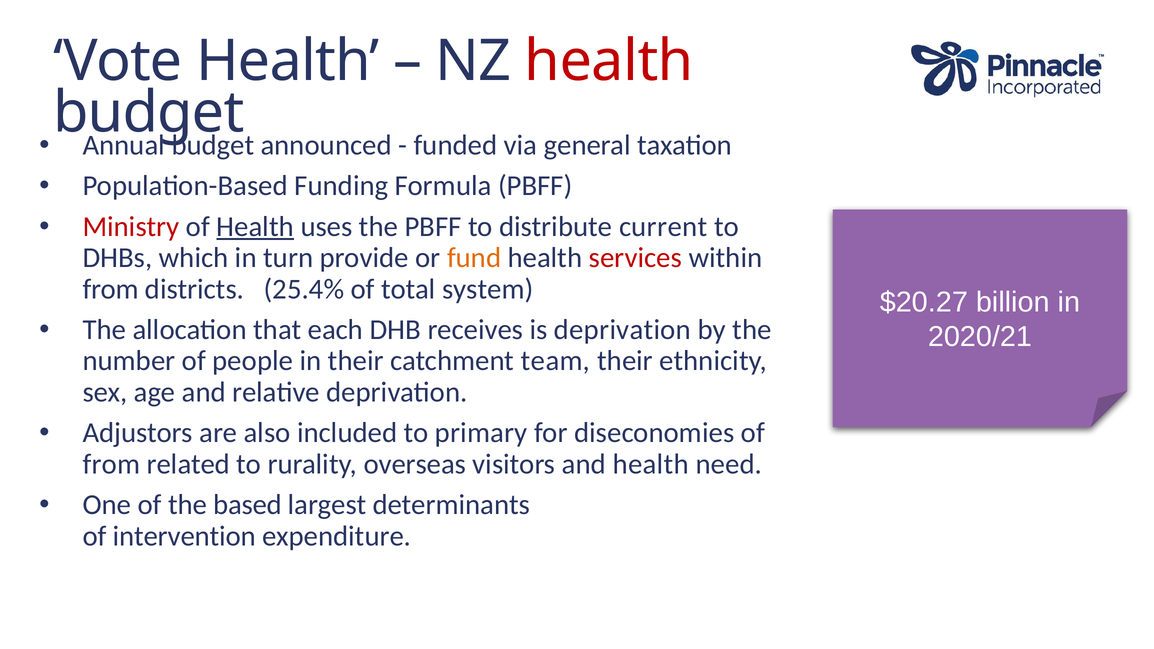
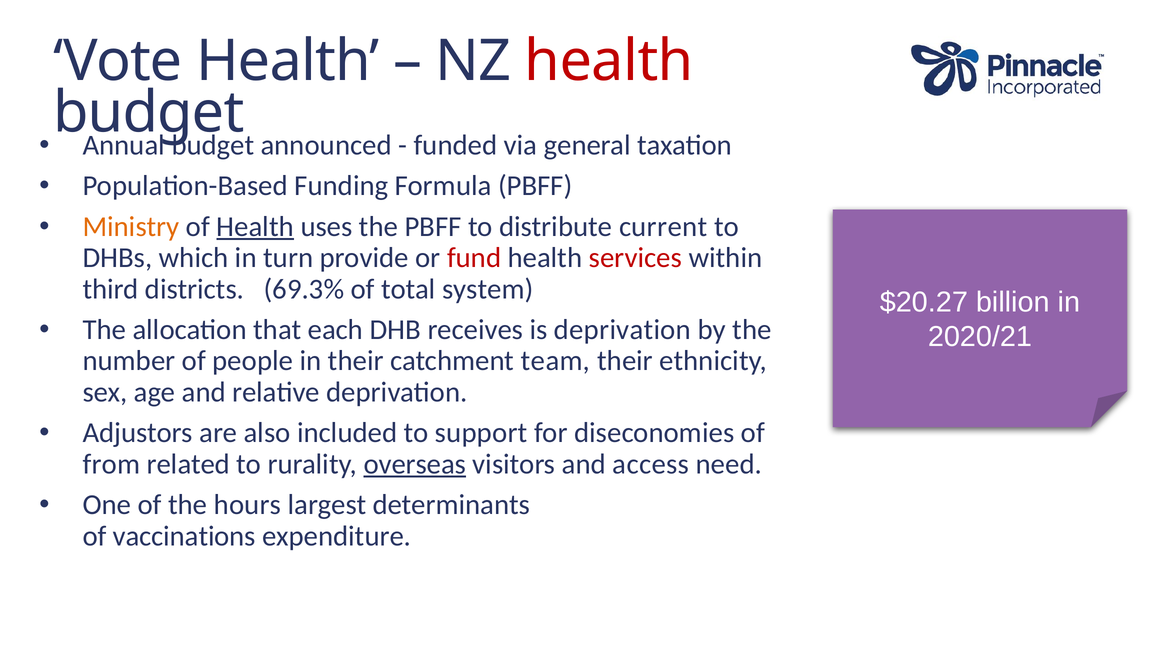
Ministry colour: red -> orange (131, 227)
fund colour: orange -> red (474, 258)
from: from -> third (111, 289)
25.4%: 25.4% -> 69.3% (304, 289)
primary: primary -> support (481, 433)
overseas underline: none -> present (415, 464)
and health: health -> access (651, 464)
based: based -> hours (247, 505)
intervention: intervention -> vaccinations (184, 536)
